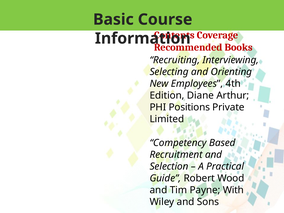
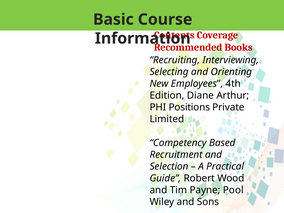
With: With -> Pool (233, 190)
